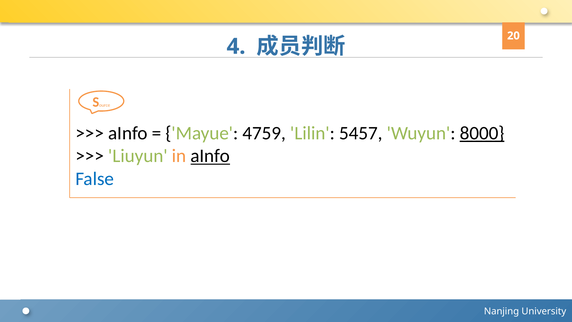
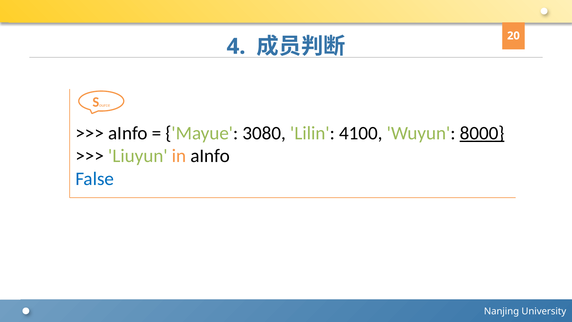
4759: 4759 -> 3080 (264, 133)
5457: 5457 -> 4100 (361, 133)
aInfo underline: present -> none (210, 156)
